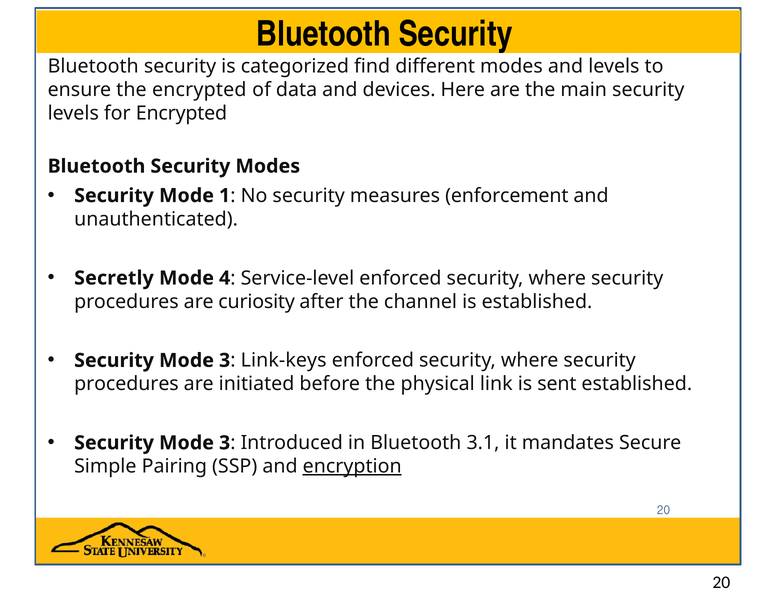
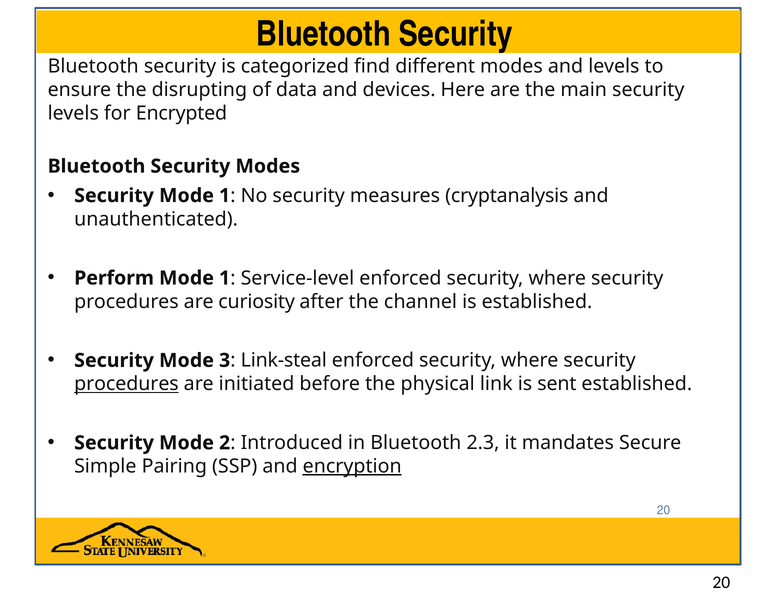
the encrypted: encrypted -> disrupting (199, 90)
enforcement: enforcement -> cryptanalysis (507, 196)
Secretly: Secretly -> Perform (114, 278)
4: 4 -> 1 (225, 278)
Link-keys: Link-keys -> Link-steal (284, 360)
procedures underline: none -> present (126, 384)
3: 3 -> 2 (225, 443)
3.1: 3.1 -> 2.3 (483, 443)
